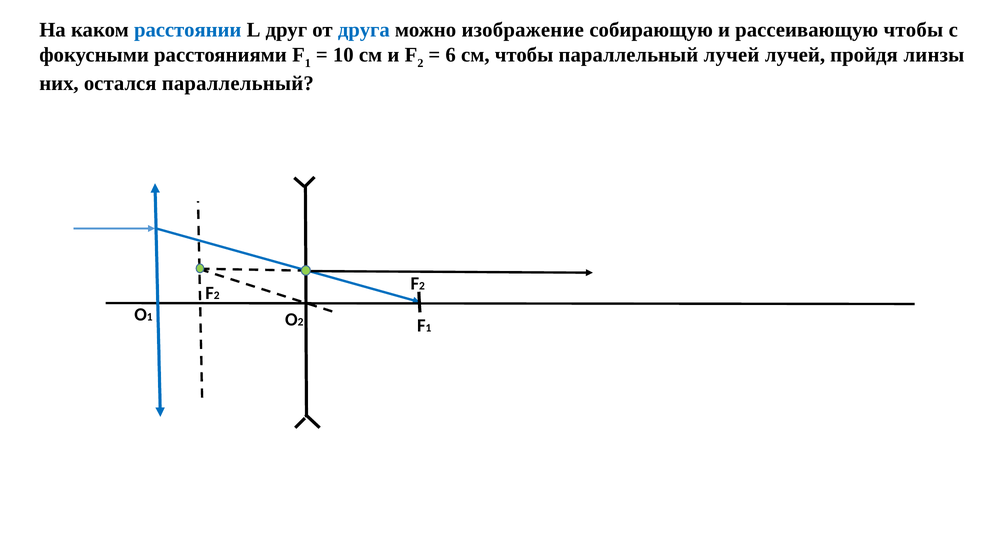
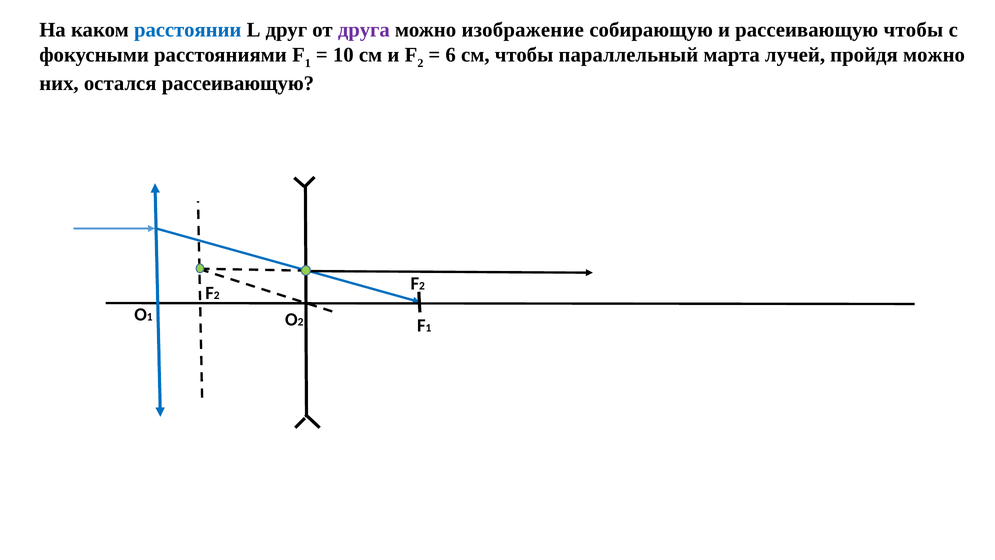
друга colour: blue -> purple (364, 30)
параллельный лучей: лучей -> марта (732, 55)
пройдя линзы: линзы -> можно (934, 55)
остался параллельный: параллельный -> рассеивающую (238, 83)
